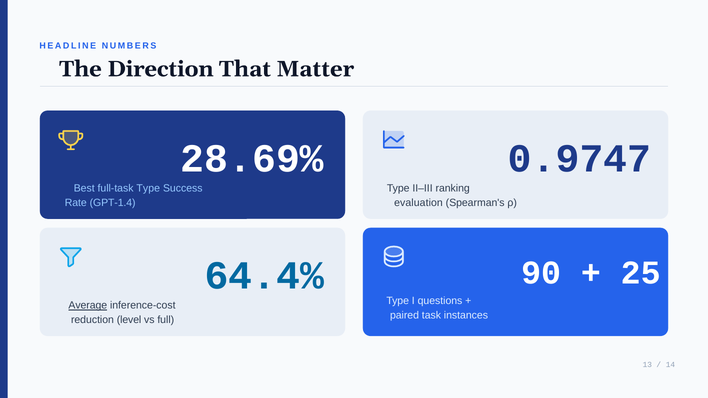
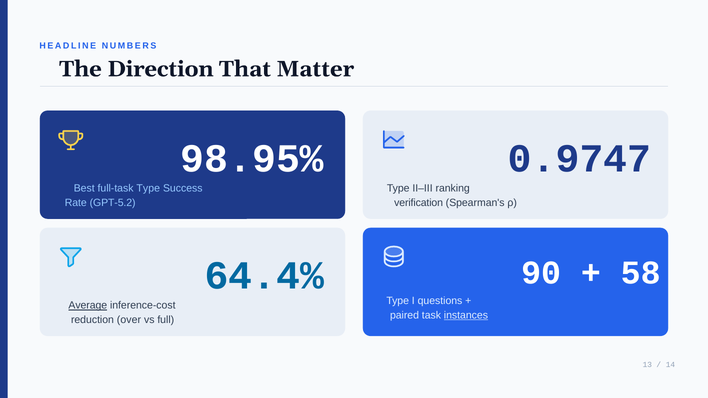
28.69%: 28.69% -> 98.95% (252, 159)
GPT-1.4: GPT-1.4 -> GPT-5.2 (113, 203)
evaluation: evaluation -> verification (419, 203)
25: 25 -> 58 (641, 273)
instances underline: none -> present (466, 316)
level: level -> over (129, 320)
